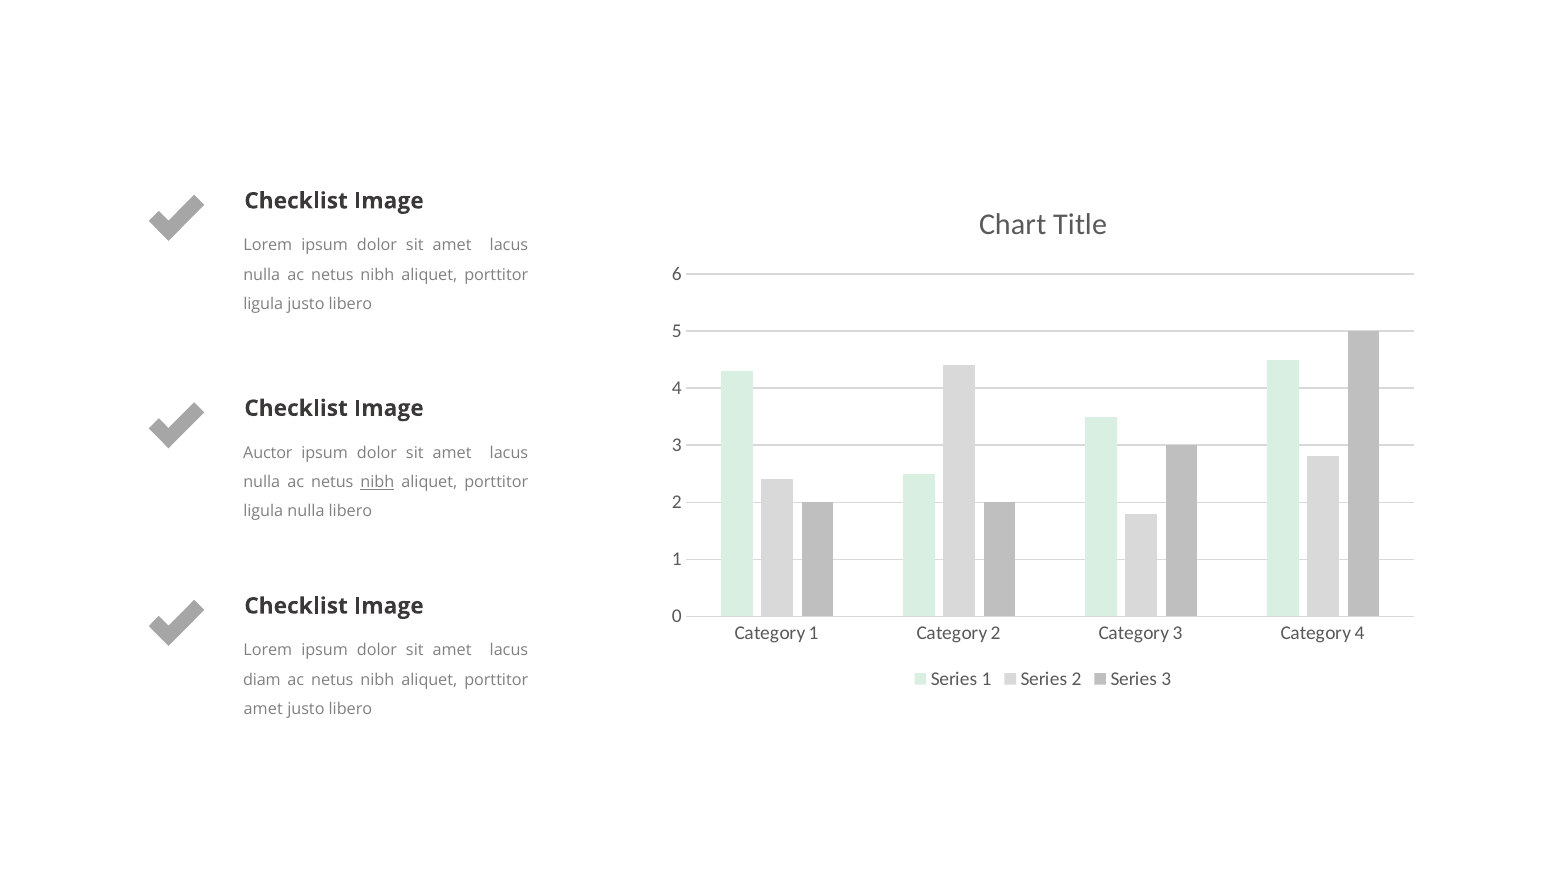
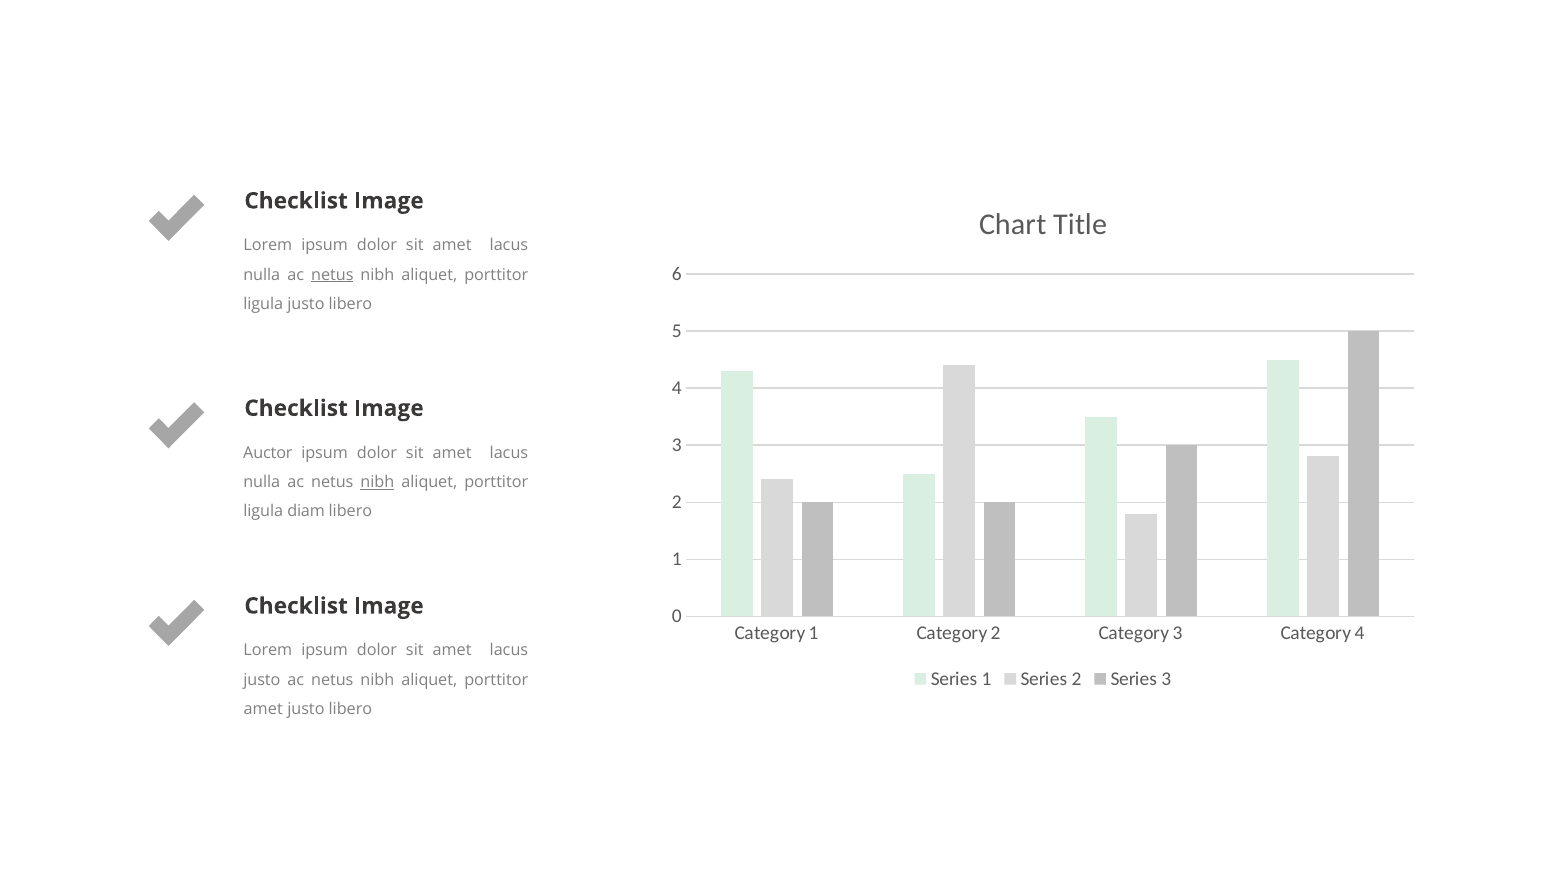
netus underline: none -> present (332, 275)
ligula nulla: nulla -> diam (306, 512)
diam: diam -> justo (262, 680)
